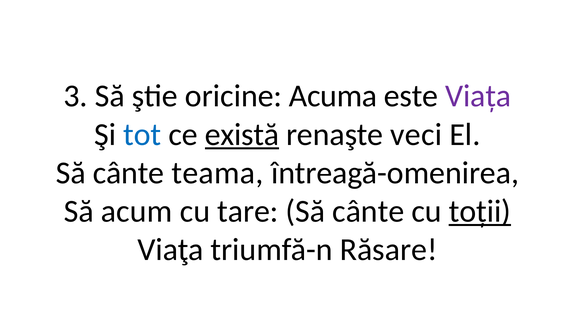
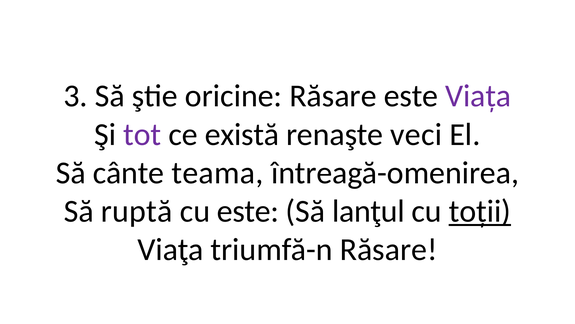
oricine Acuma: Acuma -> Răsare (333, 96)
tot colour: blue -> purple (142, 134)
există underline: present -> none (242, 134)
acum: acum -> ruptă (137, 211)
cu tare: tare -> este (248, 211)
cânte: cânte -> lanţul (368, 211)
